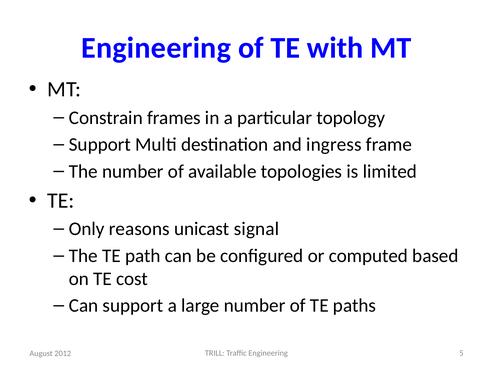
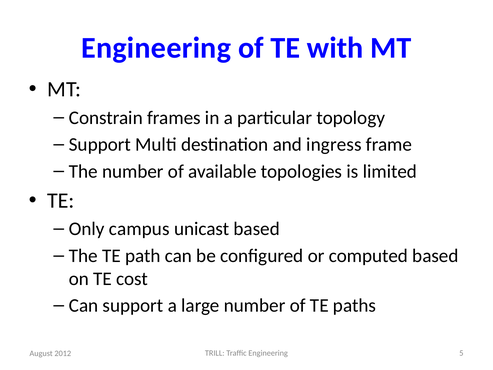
reasons: reasons -> campus (139, 229)
unicast signal: signal -> based (257, 229)
